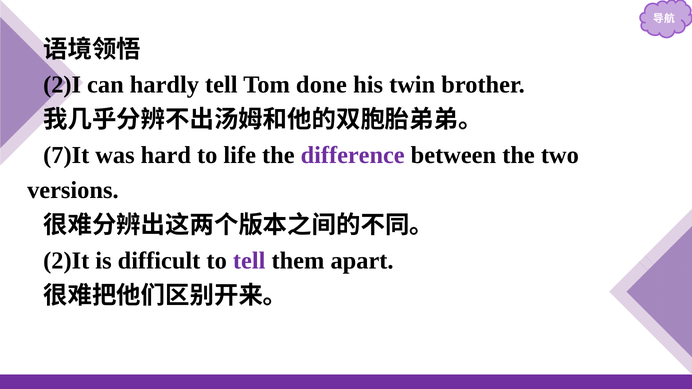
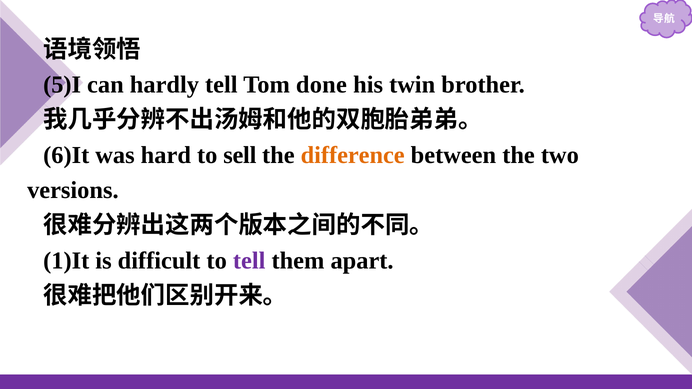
2)I: 2)I -> 5)I (62, 85)
7)It: 7)It -> 6)It (66, 155)
life: life -> sell (240, 155)
difference colour: purple -> orange (353, 155)
2)It: 2)It -> 1)It (66, 261)
